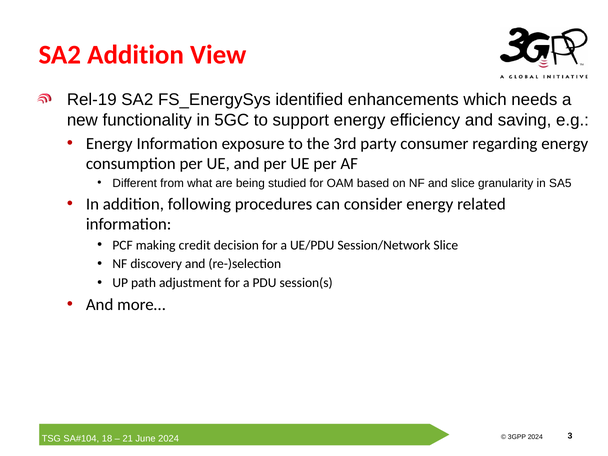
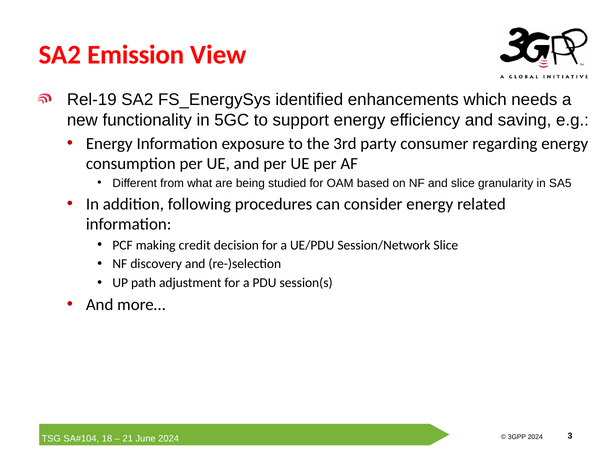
SA2 Addition: Addition -> Emission (136, 55)
